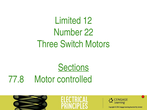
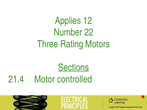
Limited: Limited -> Applies (68, 21)
Switch: Switch -> Rating (72, 44)
77.8: 77.8 -> 21.4 (16, 79)
